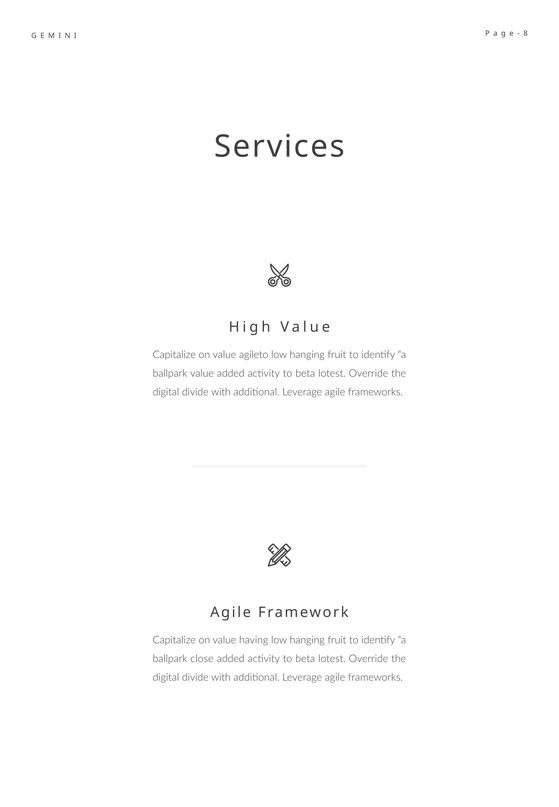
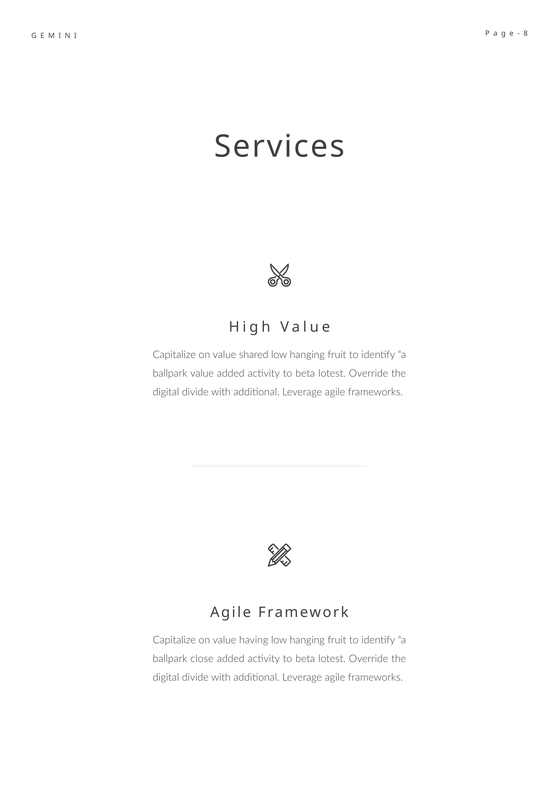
agileto: agileto -> shared (254, 355)
